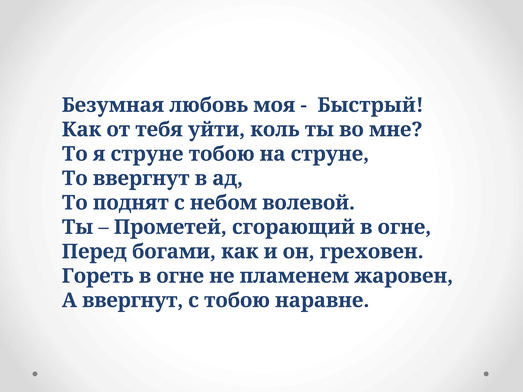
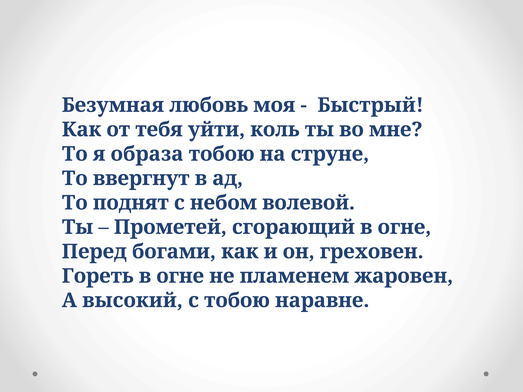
я струне: струне -> образа (147, 154)
А ввергнут: ввергнут -> высокий (133, 301)
